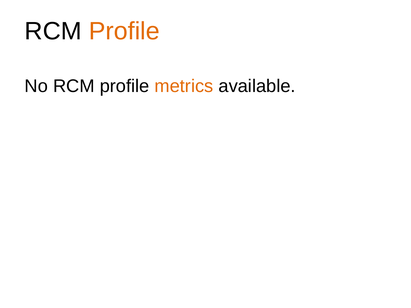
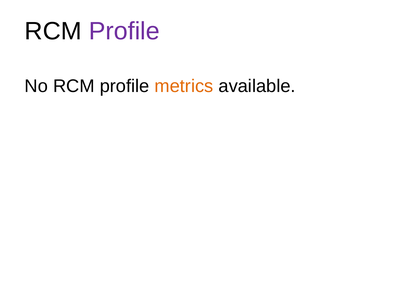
Profile colour: orange -> purple (124, 31)
